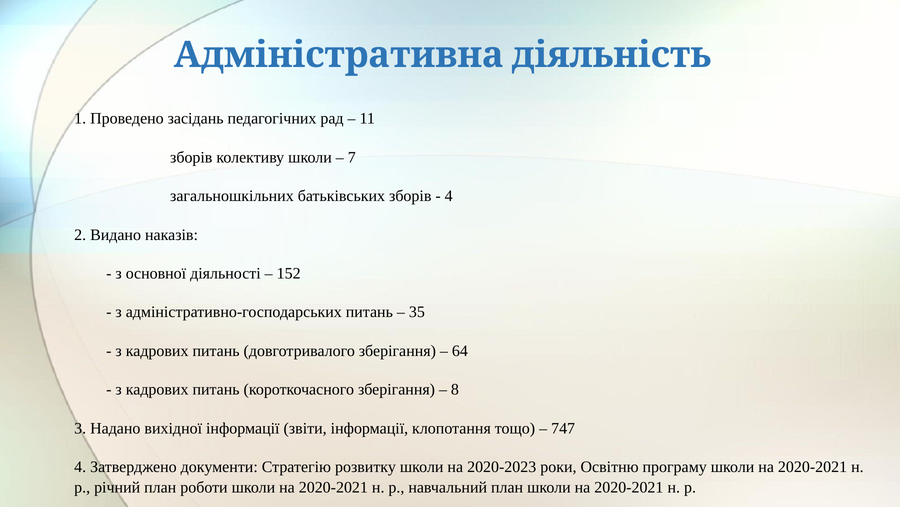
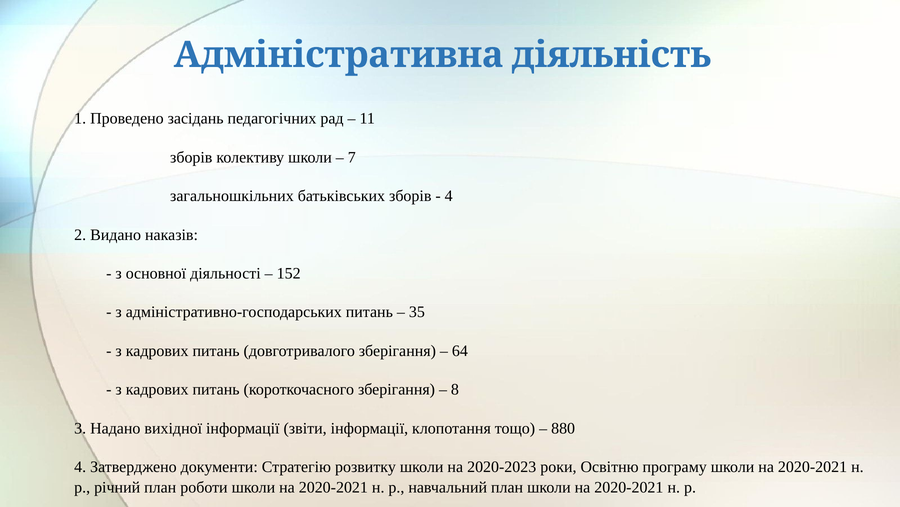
747: 747 -> 880 (563, 428)
